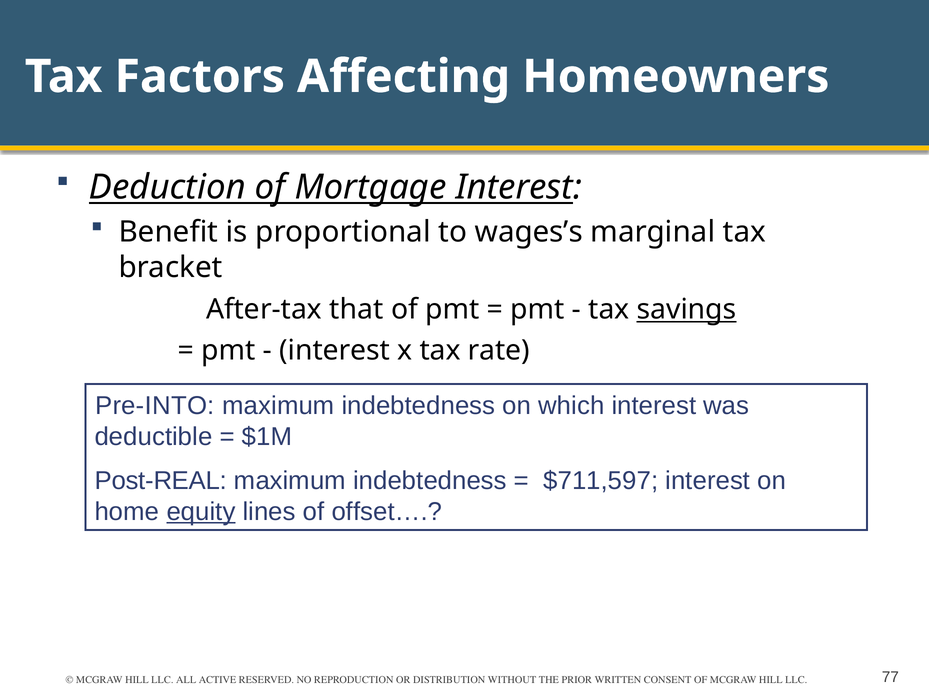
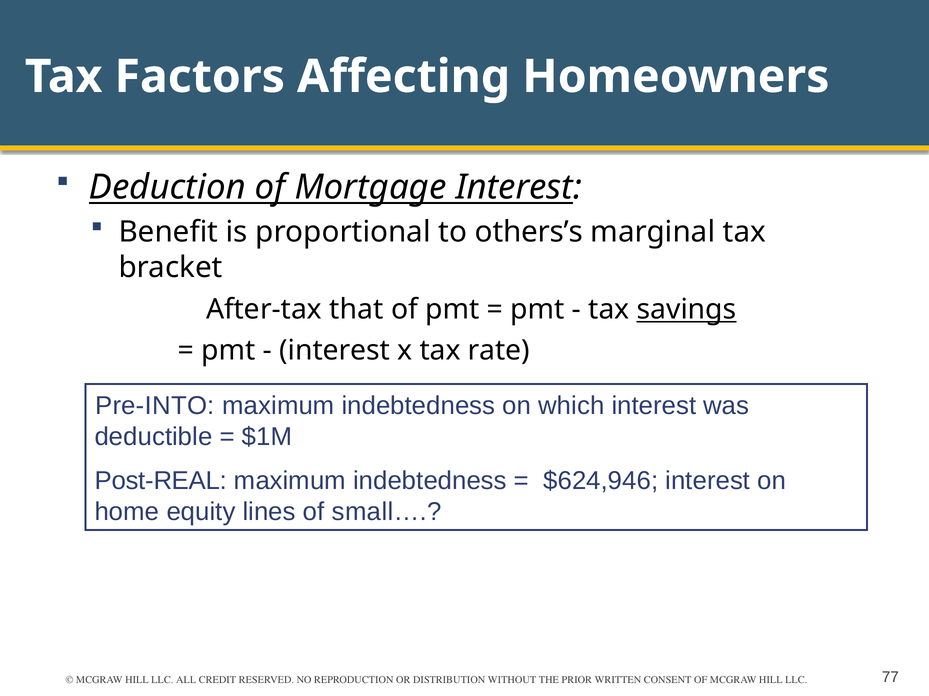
wages’s: wages’s -> others’s (529, 232)
$711,597: $711,597 -> $624,946 (601, 481)
equity underline: present -> none (201, 512)
offset…: offset… -> small… (387, 512)
ACTIVE: ACTIVE -> CREDIT (217, 680)
